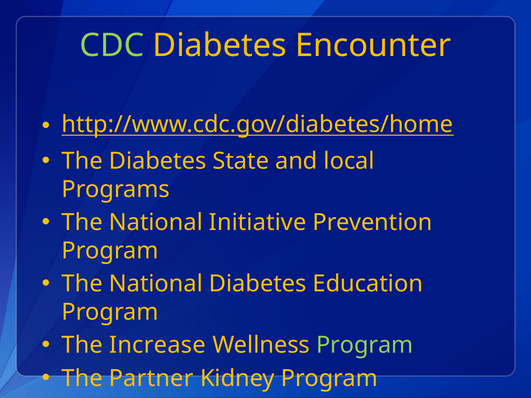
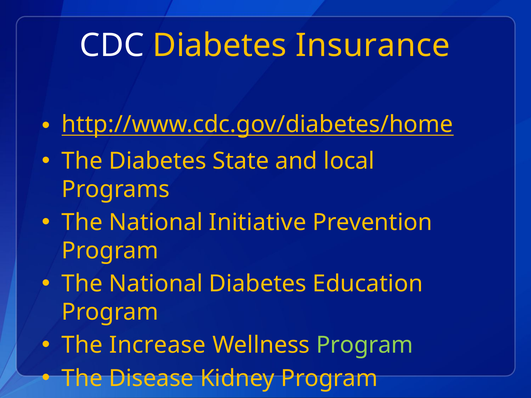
CDC colour: light green -> white (112, 46)
Encounter: Encounter -> Insurance (373, 46)
Partner: Partner -> Disease (151, 378)
